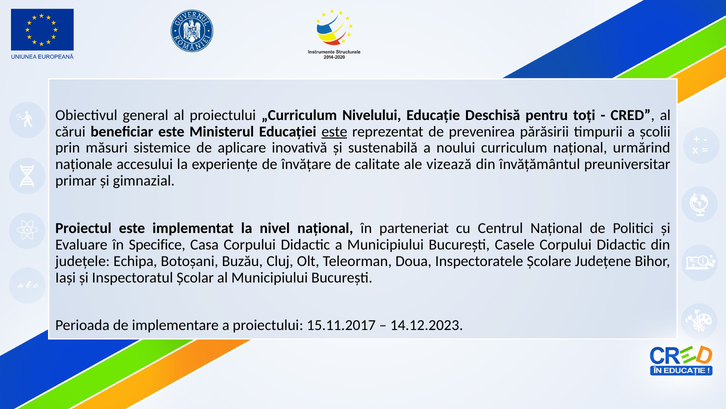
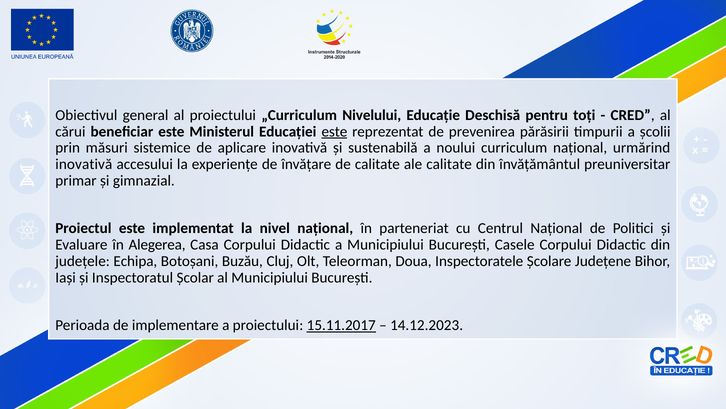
naționale: naționale -> inovativă (84, 164)
ale vizează: vizează -> calitate (449, 164)
Specifice: Specifice -> Alegerea (157, 244)
15.11.2017 underline: none -> present (341, 325)
